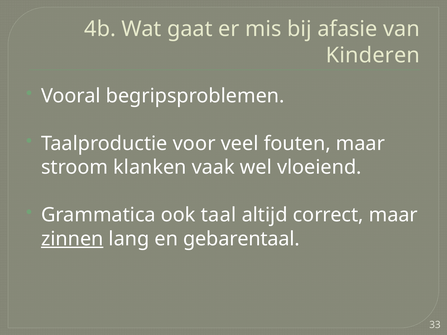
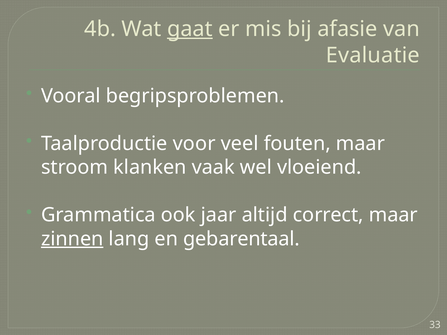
gaat underline: none -> present (190, 29)
Kinderen: Kinderen -> Evaluatie (373, 55)
taal: taal -> jaar (219, 215)
